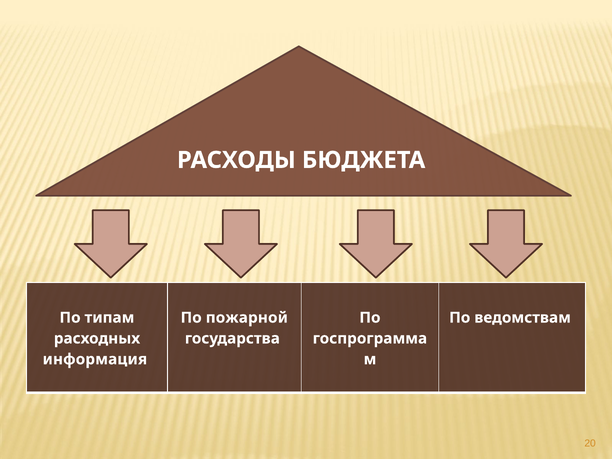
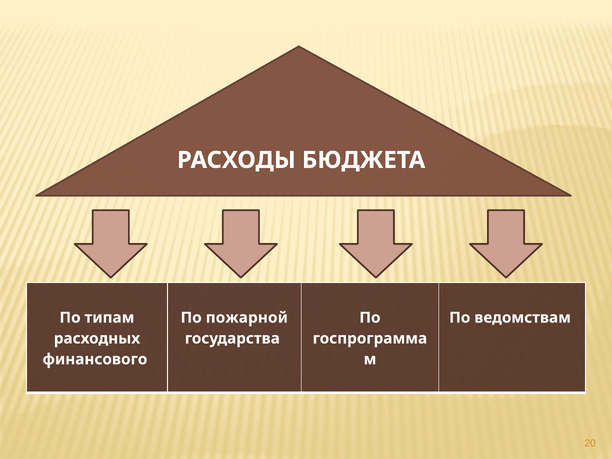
информация: информация -> финансового (95, 359)
